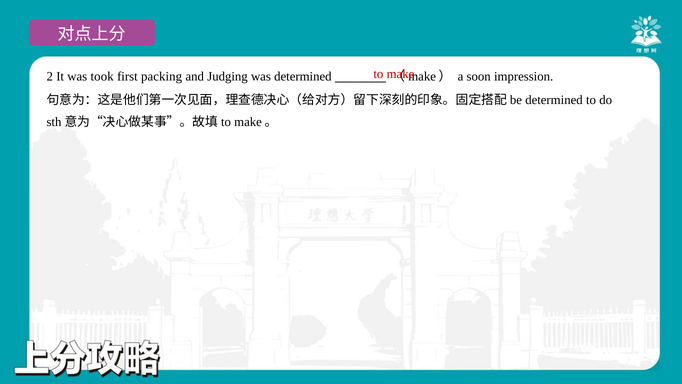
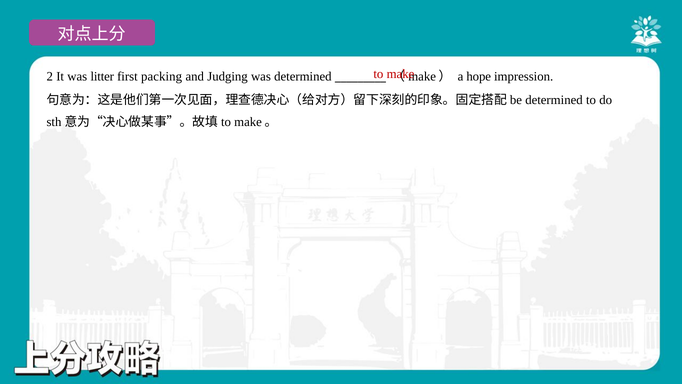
took: took -> litter (102, 76)
soon: soon -> hope (479, 76)
